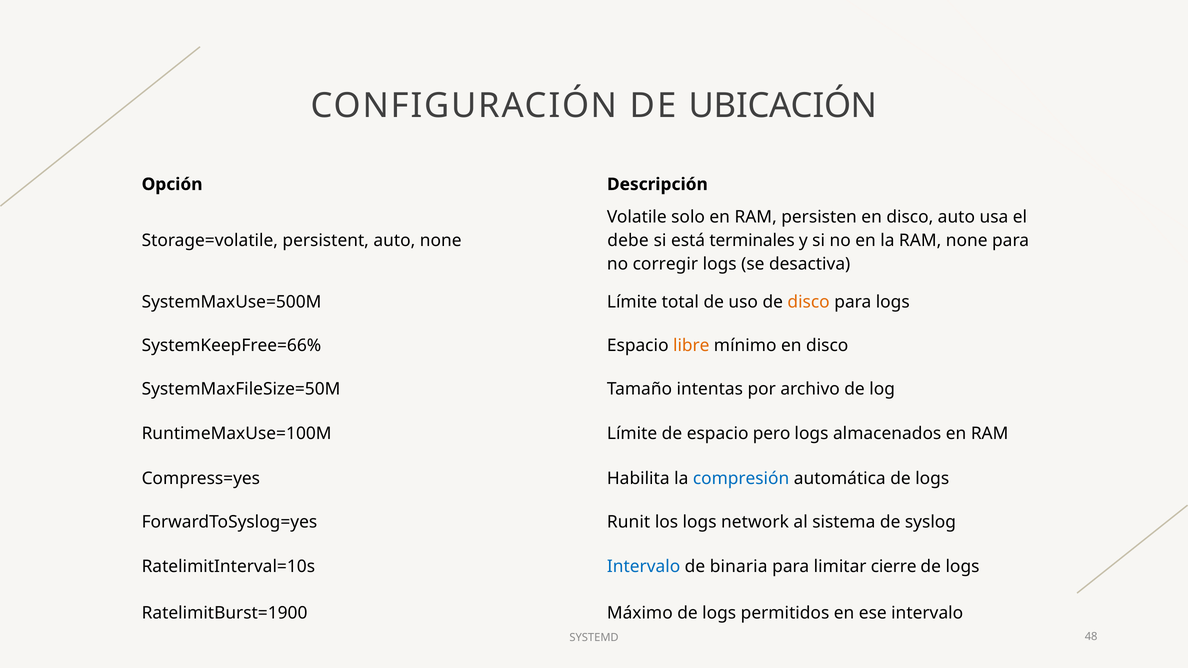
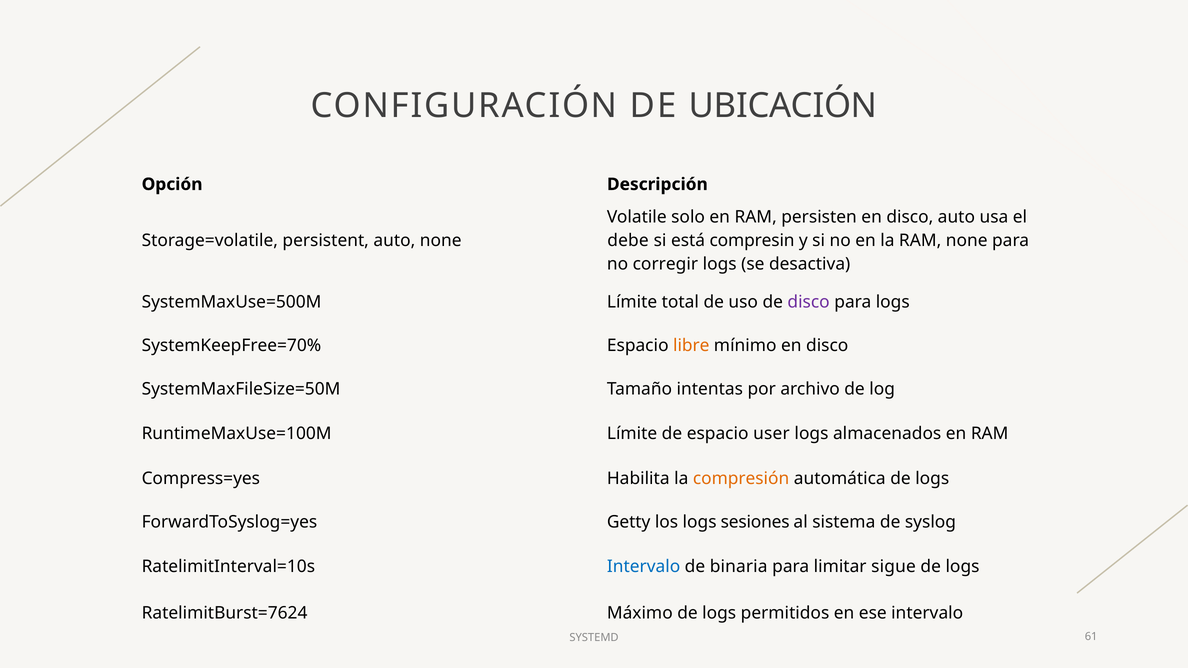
terminales: terminales -> compresin (752, 241)
disco colour: orange -> purple (809, 302)
SystemKeepFree=66%: SystemKeepFree=66% -> SystemKeepFree=70% (231, 346)
pero: pero -> user (771, 434)
compresión colour: blue -> orange (741, 479)
Runit: Runit -> Getty (629, 522)
network: network -> sesiones (755, 522)
cierre: cierre -> sigue (893, 567)
RatelimitBurst=1900: RatelimitBurst=1900 -> RatelimitBurst=7624 (225, 613)
48: 48 -> 61 (1091, 637)
